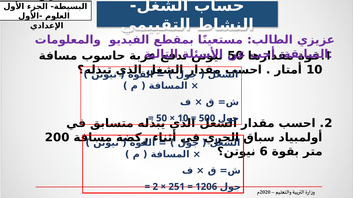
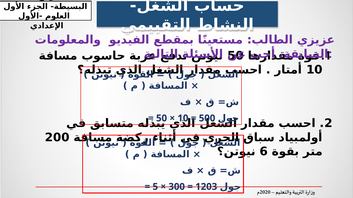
2: 2 -> 5 (155, 187)
251: 251 -> 300 (177, 187)
1206: 1206 -> 1203 (206, 187)
